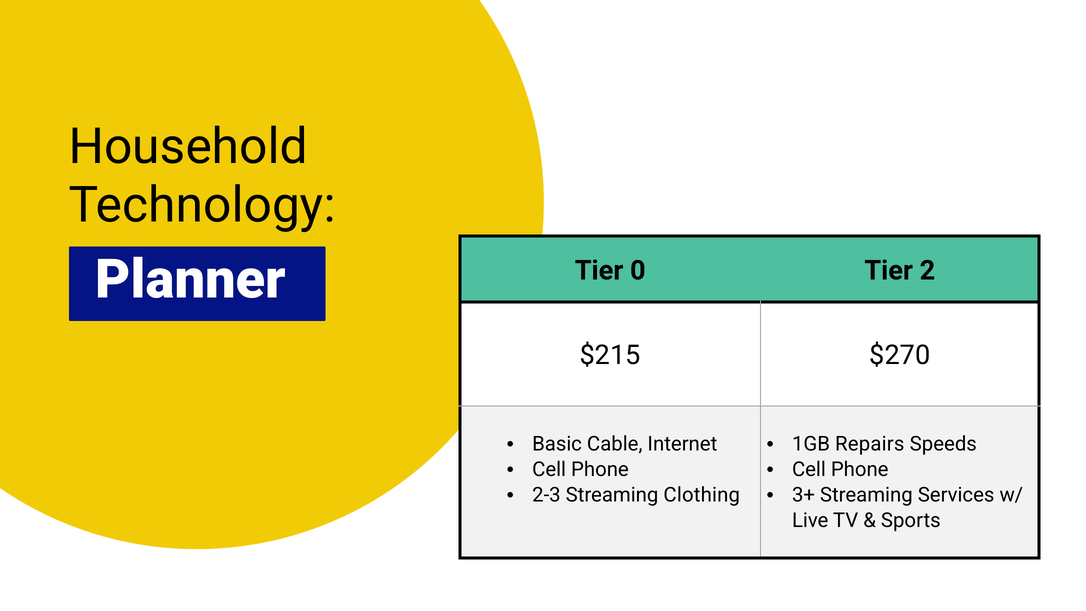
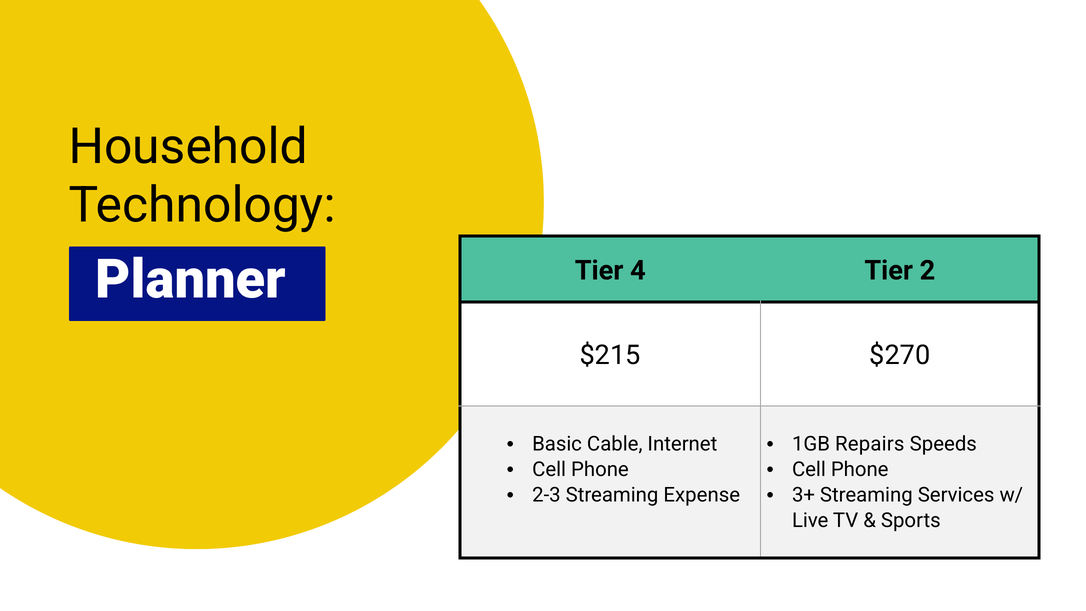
0: 0 -> 4 (638, 270)
Clothing: Clothing -> Expense (702, 495)
